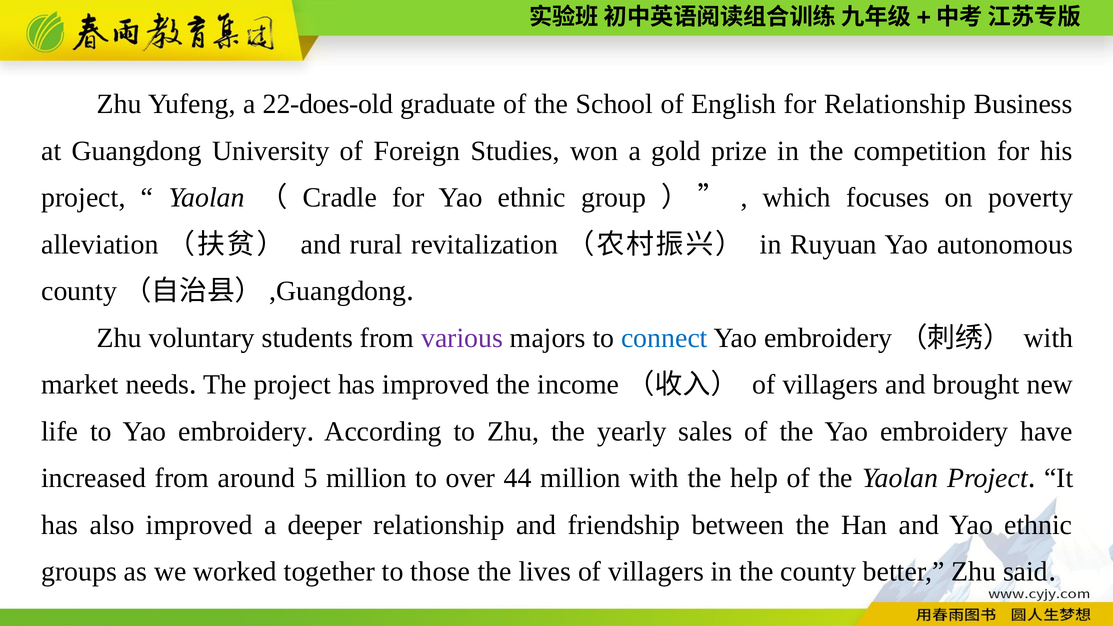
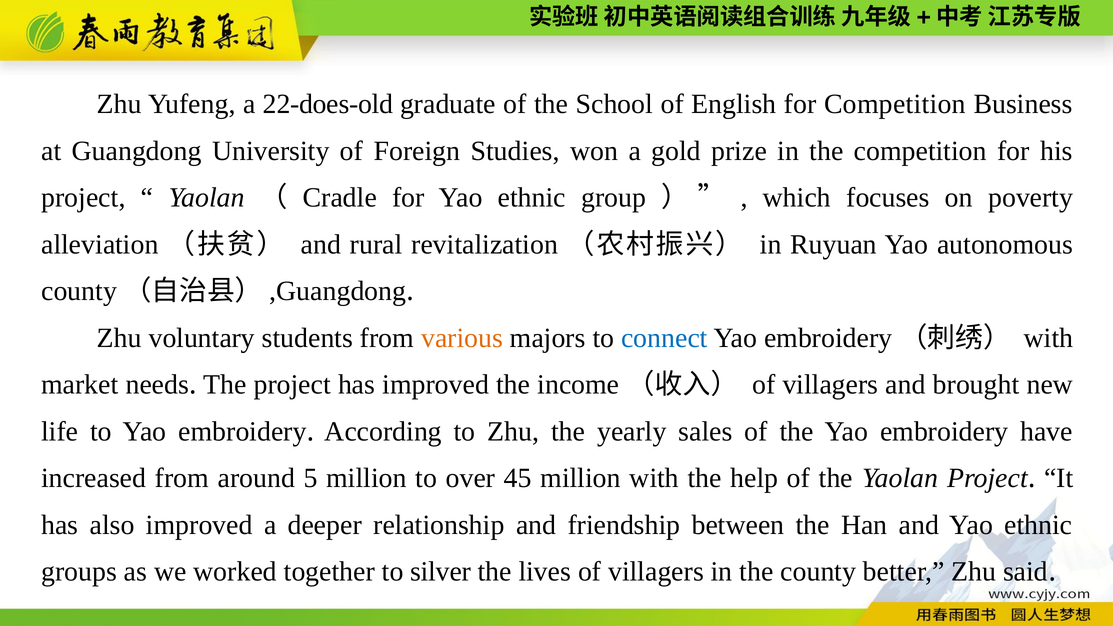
for Relationship: Relationship -> Competition (895, 104)
various colour: purple -> orange (462, 338)
44: 44 -> 45 (518, 478)
those: those -> silver (441, 572)
